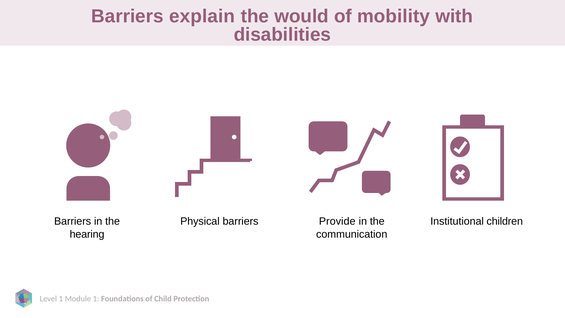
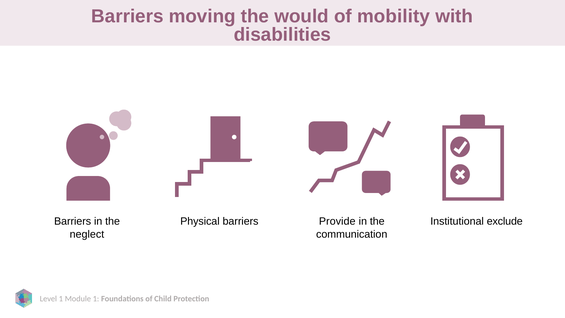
explain: explain -> moving (202, 16)
children: children -> exclude (505, 221)
hearing: hearing -> neglect (87, 234)
